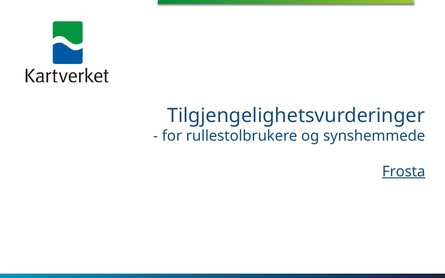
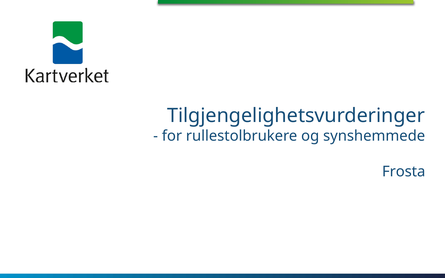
Frosta underline: present -> none (404, 172)
